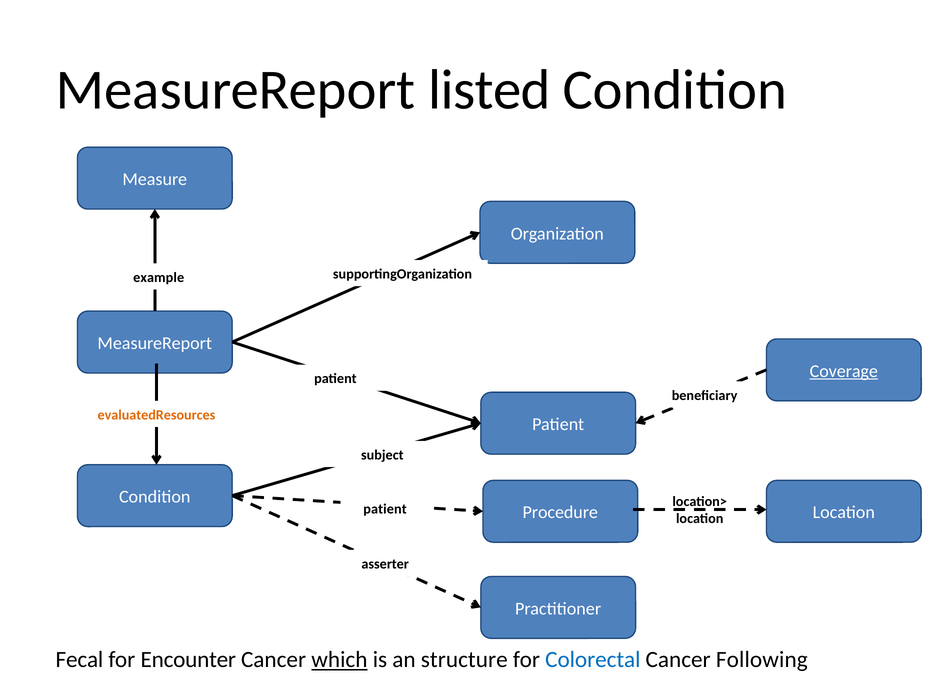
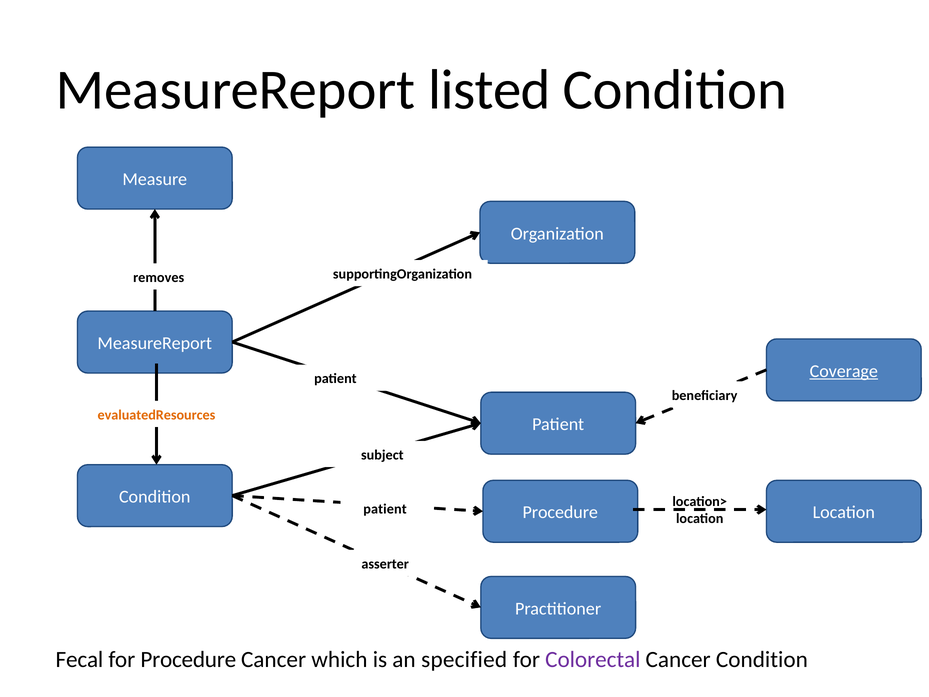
example: example -> removes (159, 277)
for Encounter: Encounter -> Procedure (188, 659)
which underline: present -> none (339, 659)
structure: structure -> specified (464, 659)
Colorectal colour: blue -> purple (593, 659)
Cancer Following: Following -> Condition (762, 659)
